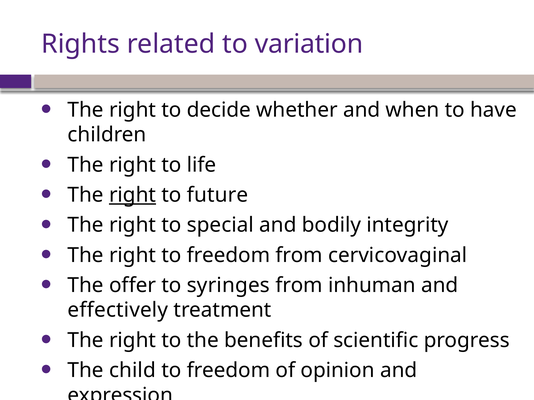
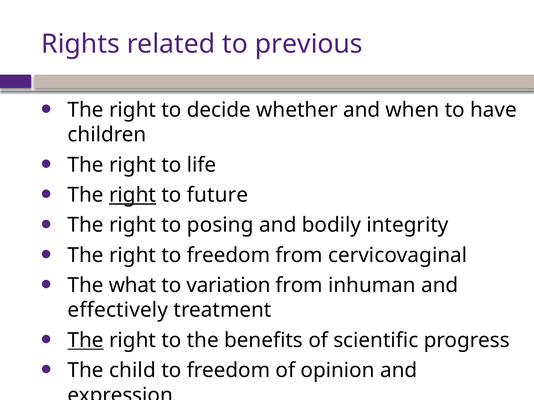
variation: variation -> previous (309, 44)
special: special -> posing (220, 225)
offer: offer -> what (133, 286)
syringes: syringes -> variation (229, 286)
The underline: none -> present (86, 341)
